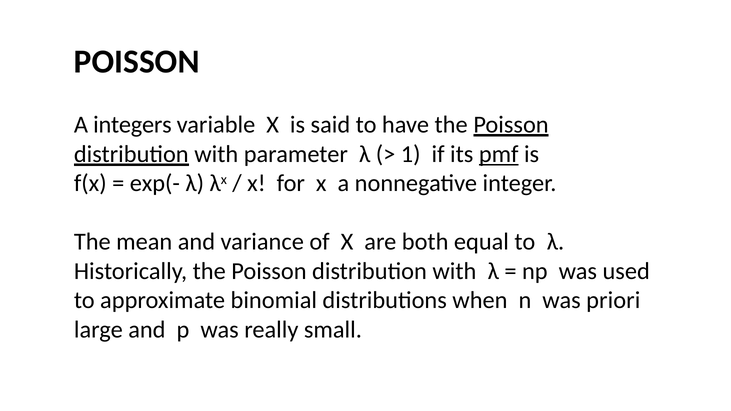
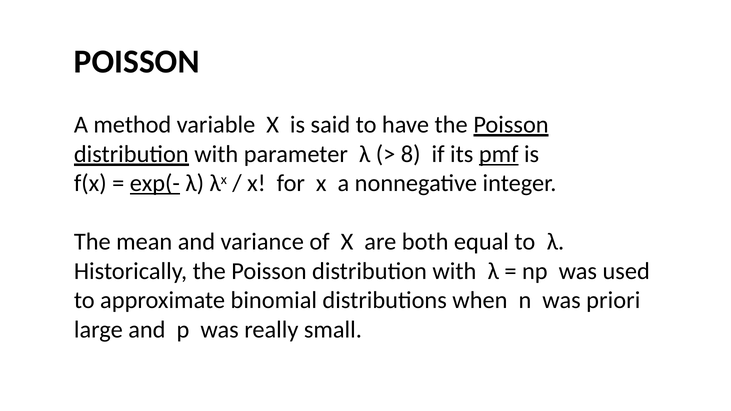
integers: integers -> method (132, 125)
1: 1 -> 8 (411, 154)
exp(- underline: none -> present (155, 183)
